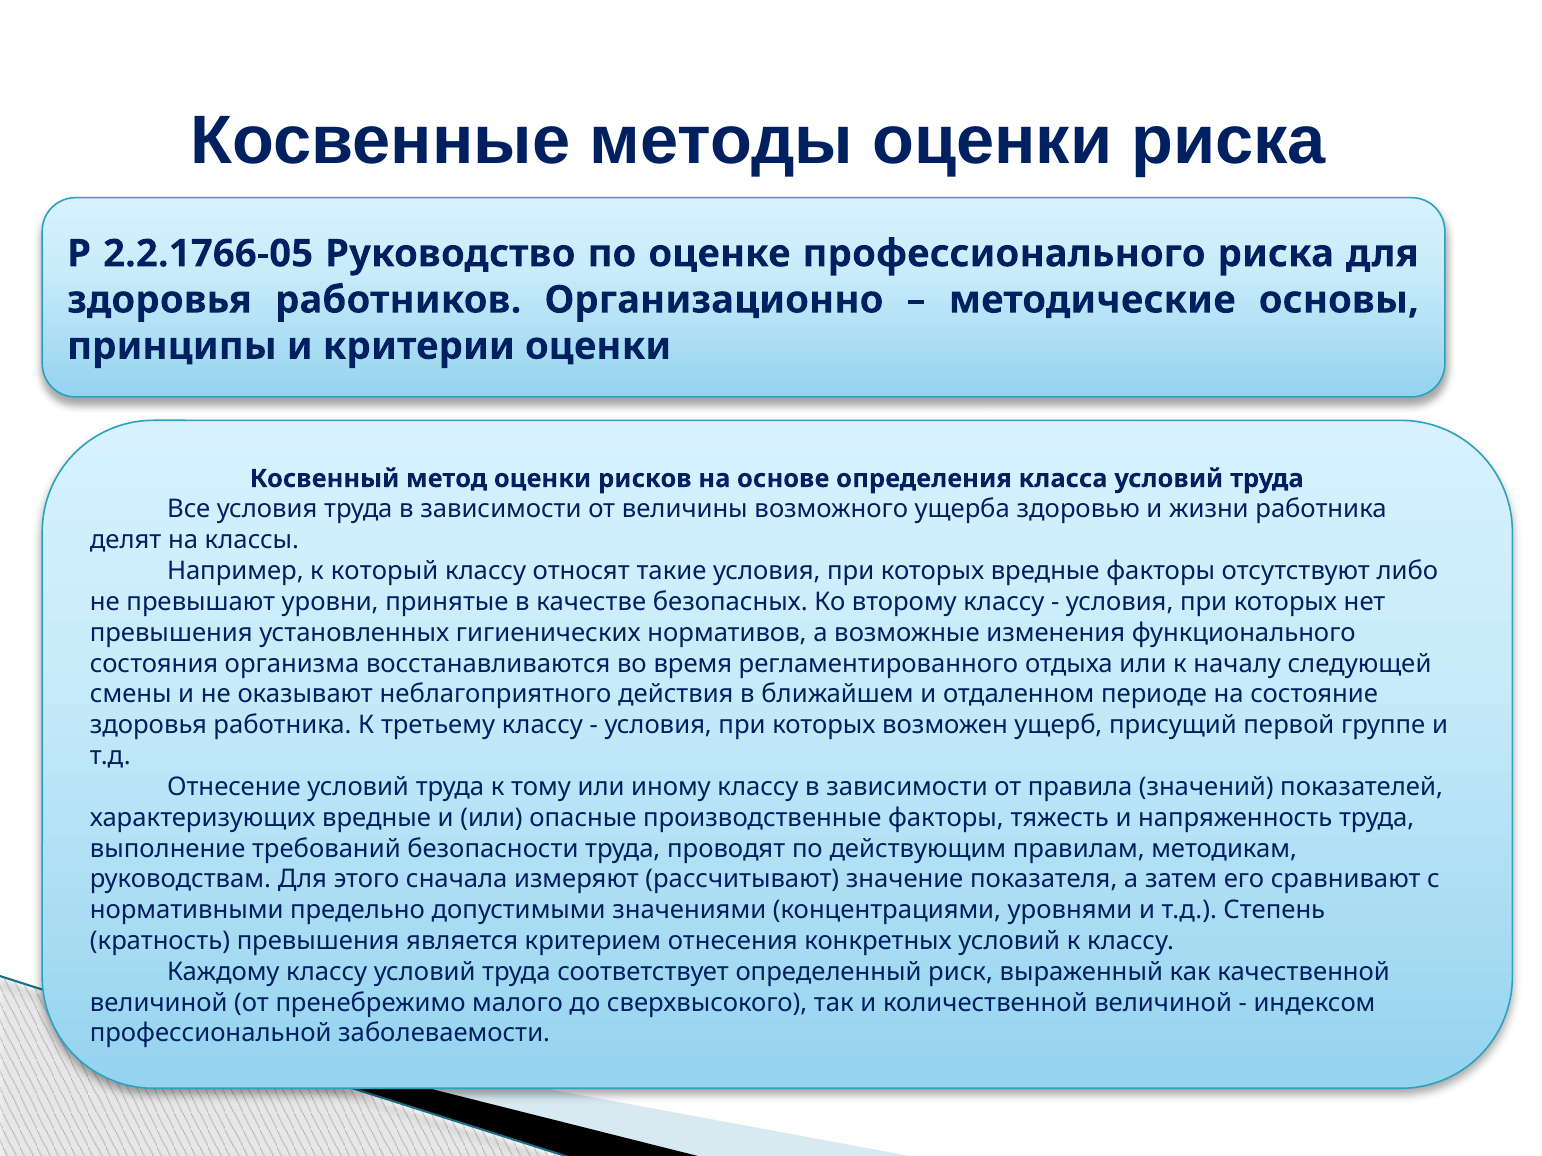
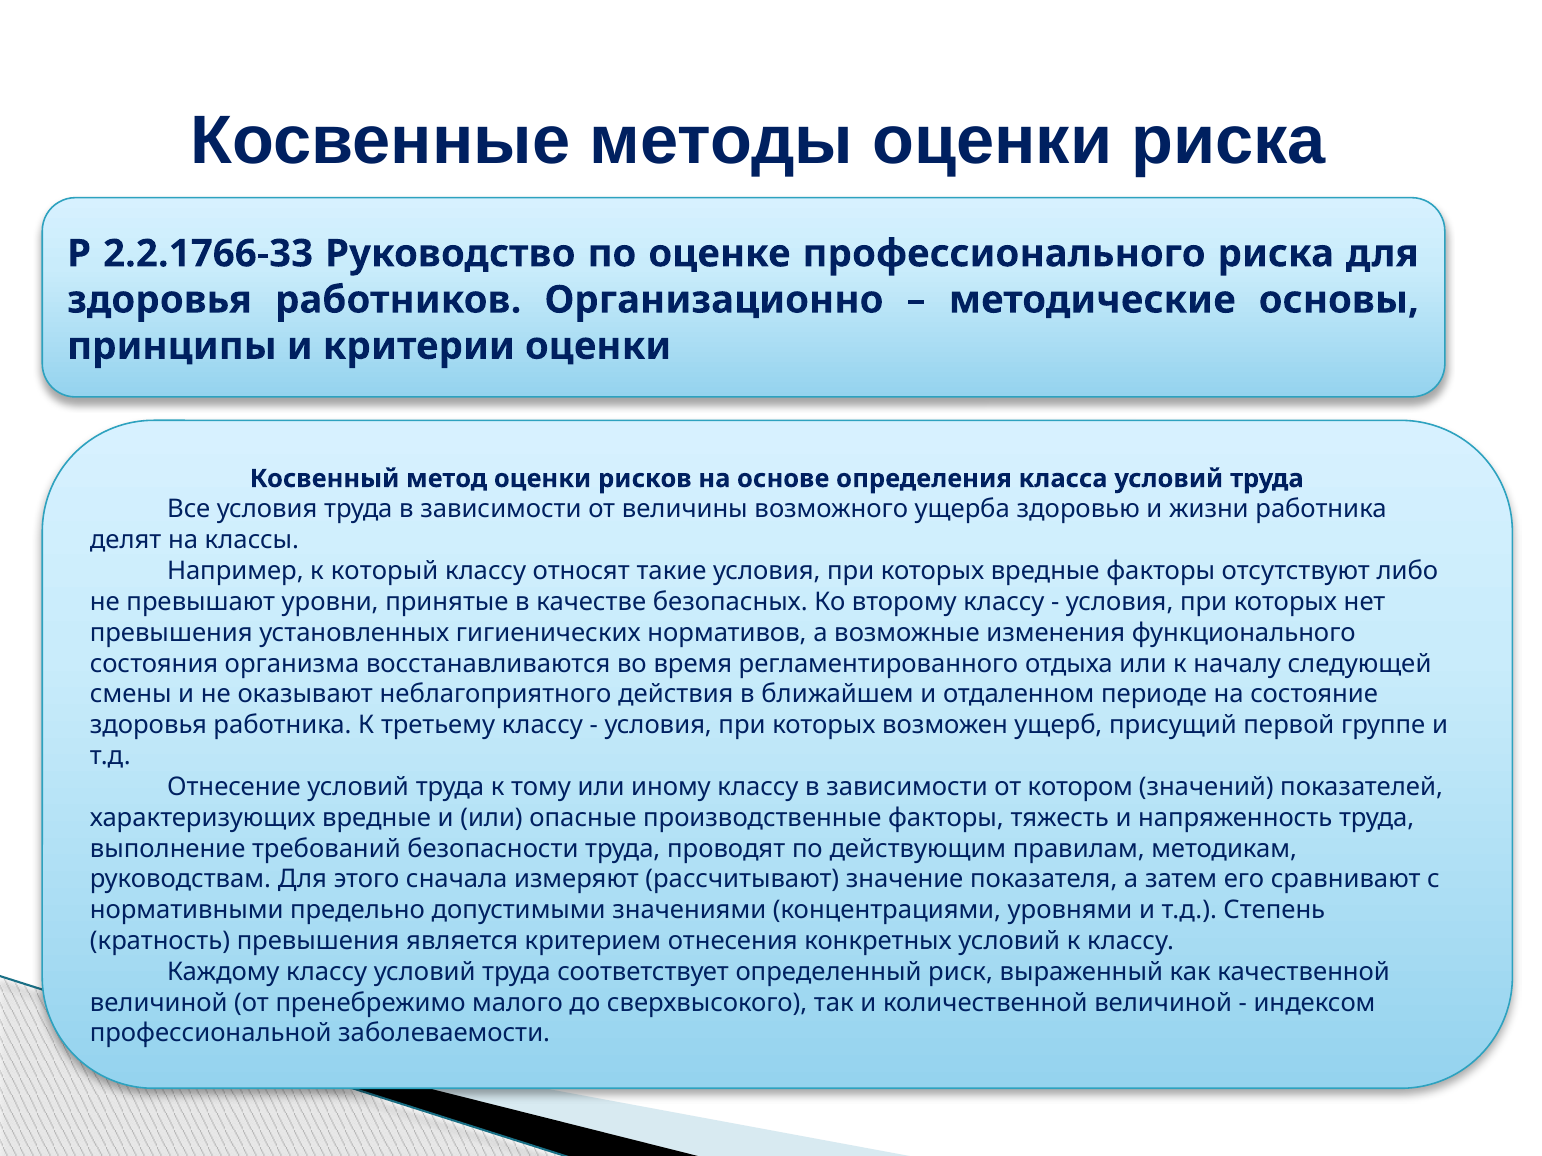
2.2.1766-05: 2.2.1766-05 -> 2.2.1766-33 (208, 254)
правила: правила -> котором (1080, 787)
